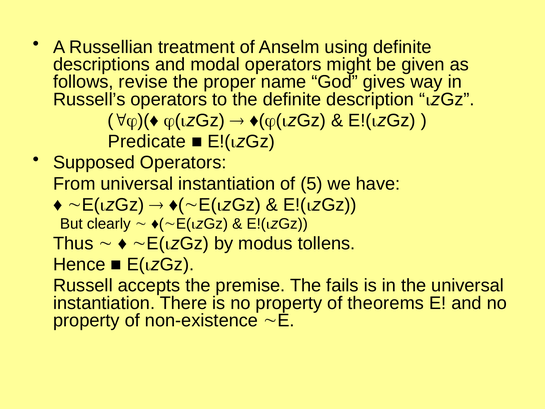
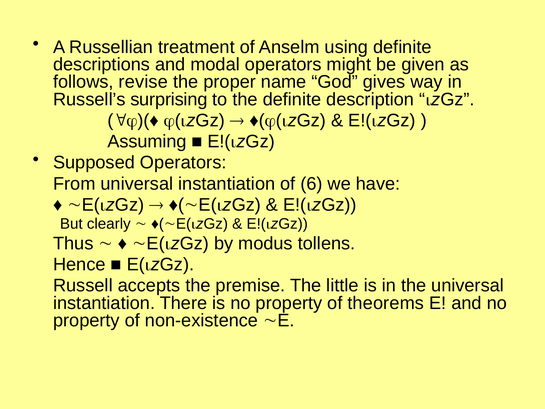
Russell’s operators: operators -> surprising (169, 99)
Predicate: Predicate -> Assuming (147, 141)
5: 5 -> 6 (312, 184)
fails: fails -> little (342, 285)
